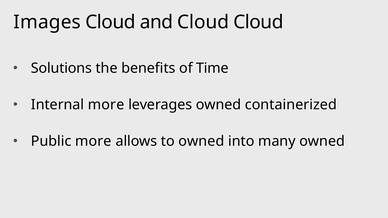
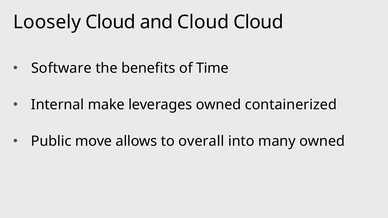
Images: Images -> Loosely (47, 22)
Solutions: Solutions -> Software (61, 68)
Internal more: more -> make (106, 105)
Public more: more -> move (93, 141)
to owned: owned -> overall (201, 141)
